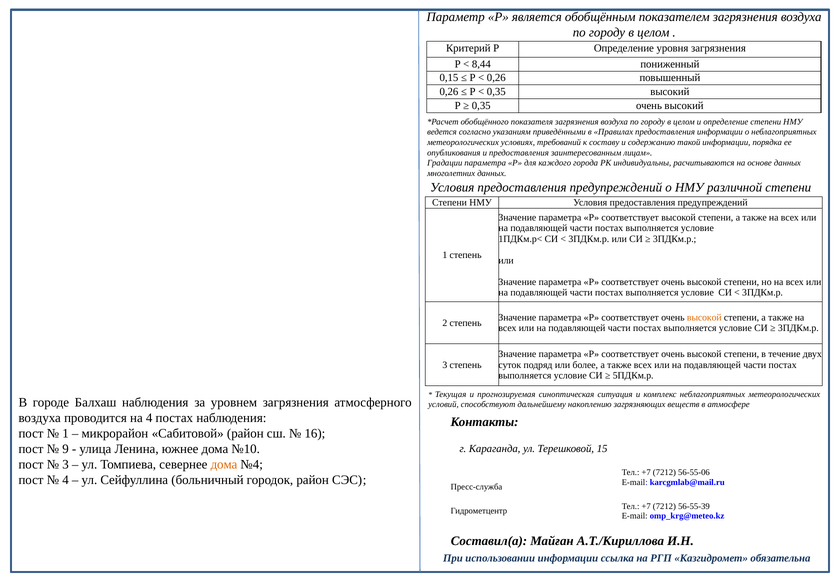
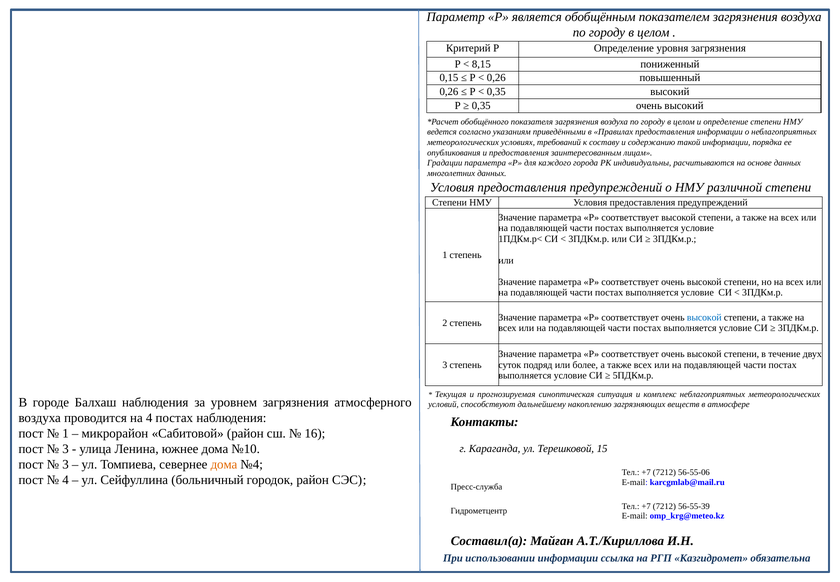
8,44: 8,44 -> 8,15 (481, 64)
высокой colour: orange -> blue (704, 317)
9: 9 -> 3 (65, 449)
